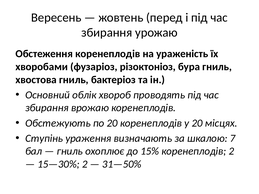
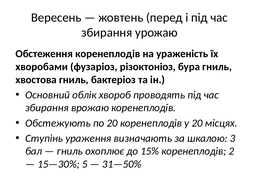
7: 7 -> 3 (233, 138)
15—30% 2: 2 -> 5 (85, 164)
